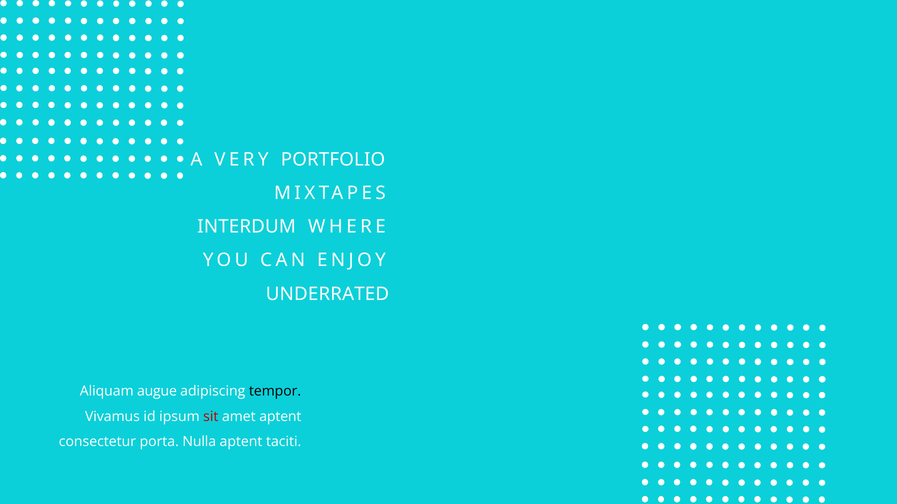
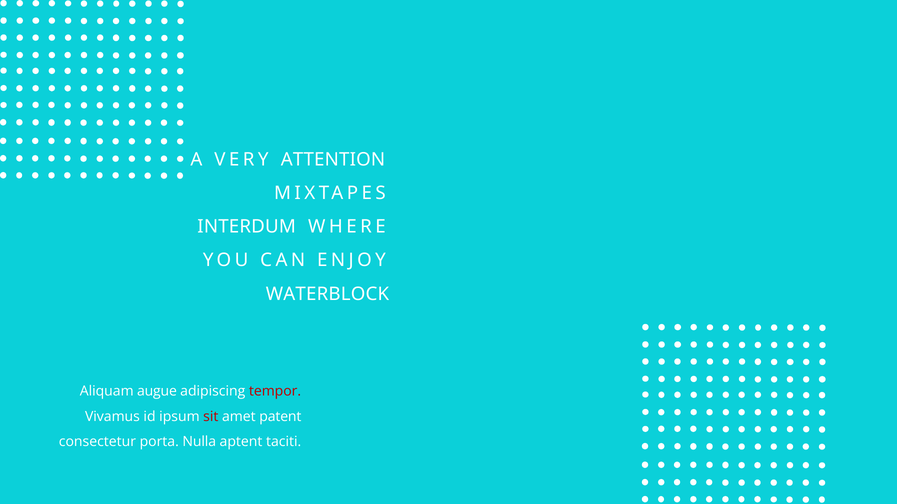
PORTFOLIO: PORTFOLIO -> ATTENTION (333, 160)
UNDERRATED: UNDERRATED -> WATERBLOCK (327, 294)
tempor colour: black -> red (275, 392)
amet aptent: aptent -> patent (280, 417)
